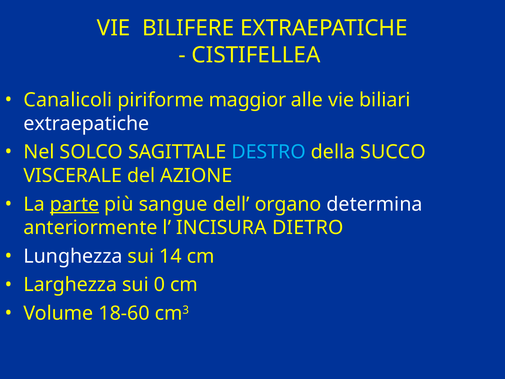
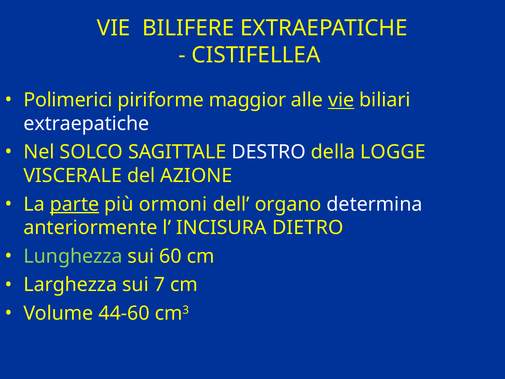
Canalicoli: Canalicoli -> Polimerici (68, 100)
vie underline: none -> present (341, 100)
DESTRO colour: light blue -> white (269, 152)
SUCCO: SUCCO -> LOGGE (393, 152)
sangue: sangue -> ormoni (173, 204)
Lunghezza colour: white -> light green (73, 256)
14: 14 -> 60 (171, 256)
0: 0 -> 7 (160, 285)
18-60: 18-60 -> 44-60 (124, 313)
